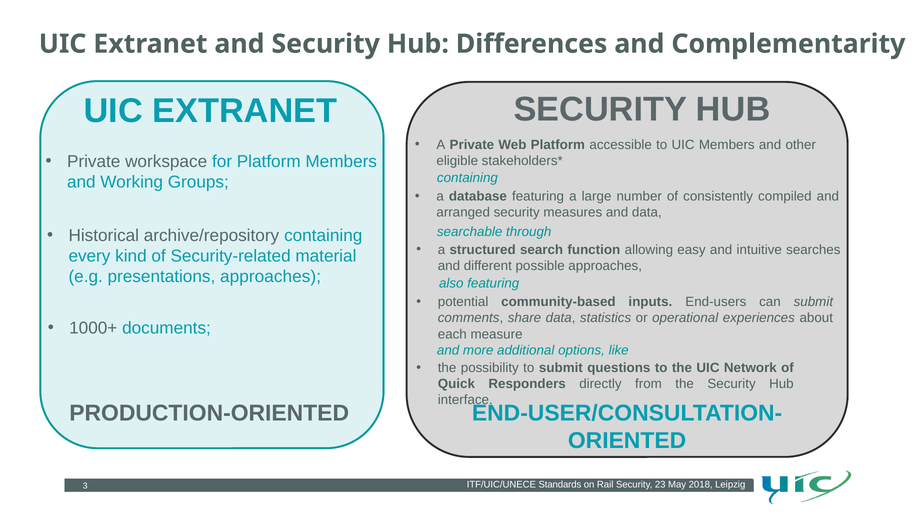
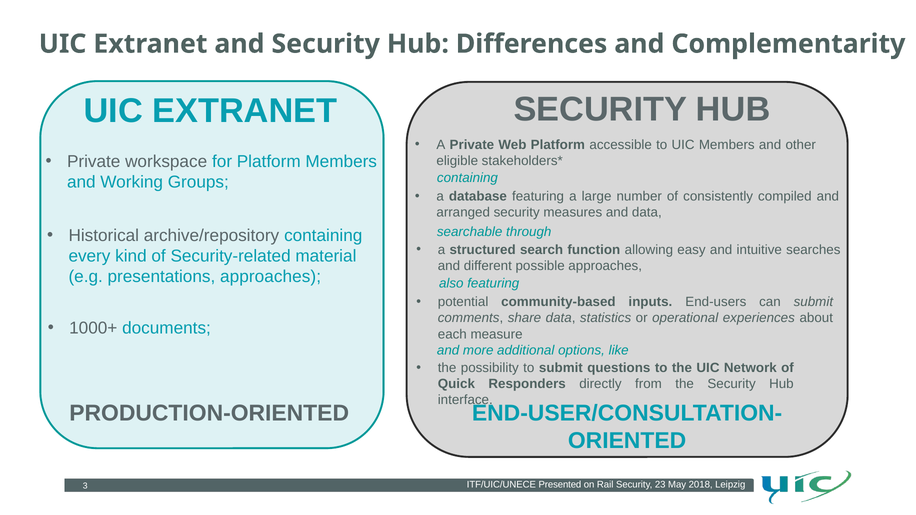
Standards: Standards -> Presented (560, 485)
